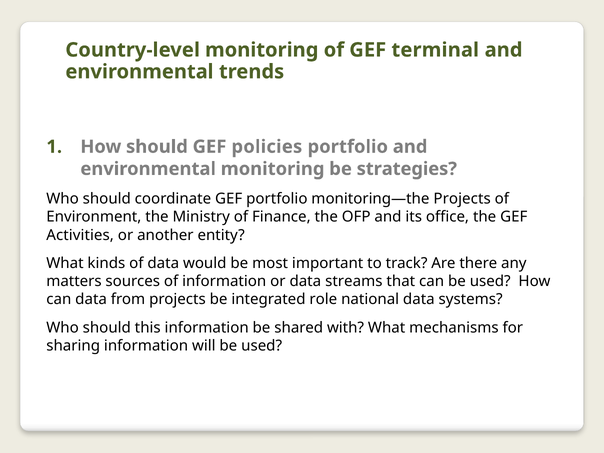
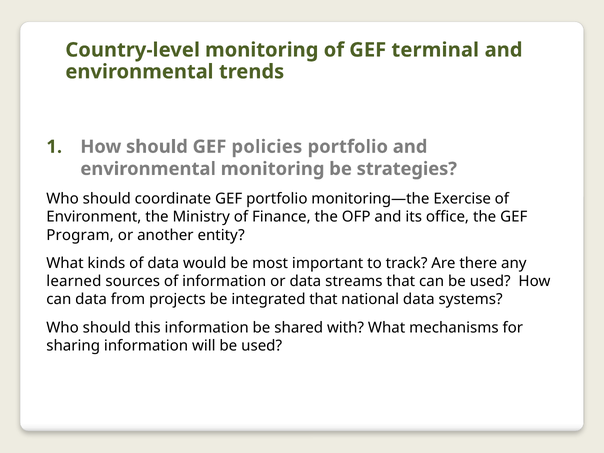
monitoring—the Projects: Projects -> Exercise (462, 199)
Activities: Activities -> Program (80, 235)
matters: matters -> learned (74, 281)
integrated role: role -> that (323, 299)
